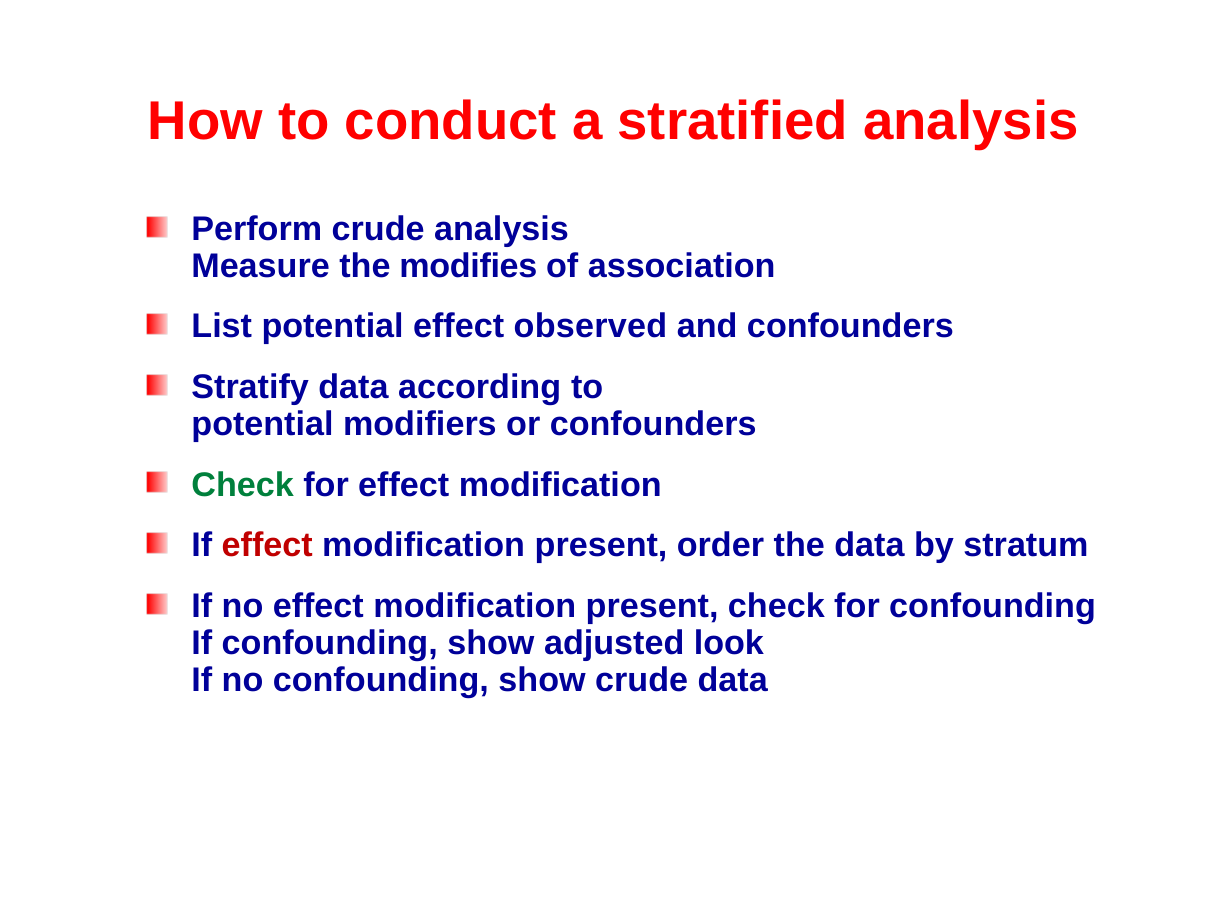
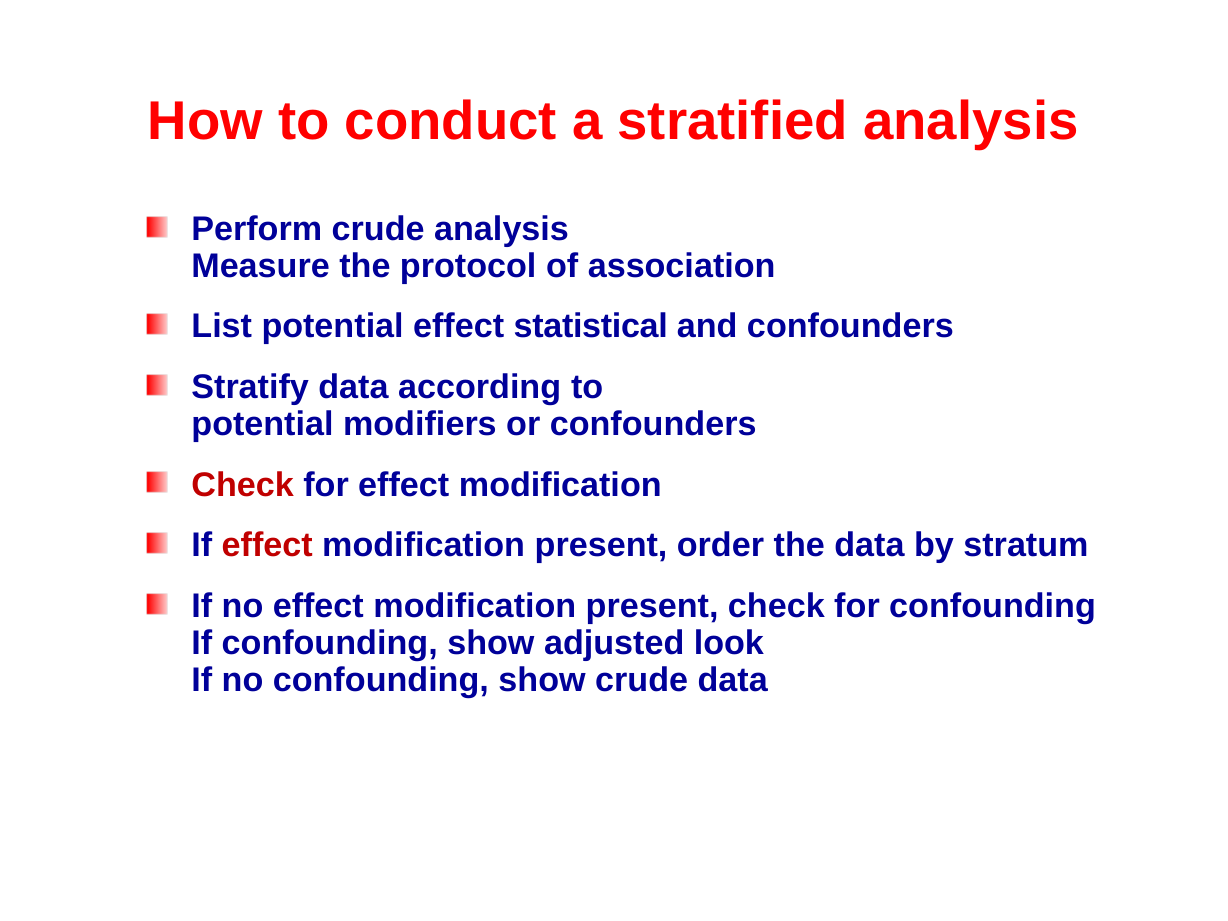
modifies: modifies -> protocol (468, 266)
observed: observed -> statistical (591, 327)
Check colour: green -> red (243, 485)
